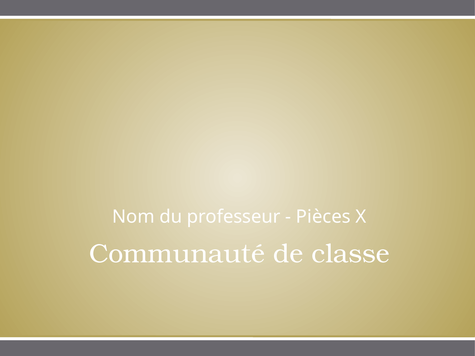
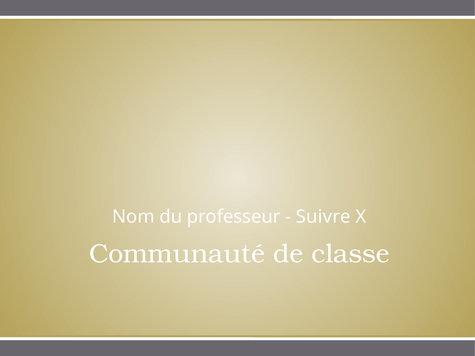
Pièces: Pièces -> Suivre (323, 217)
